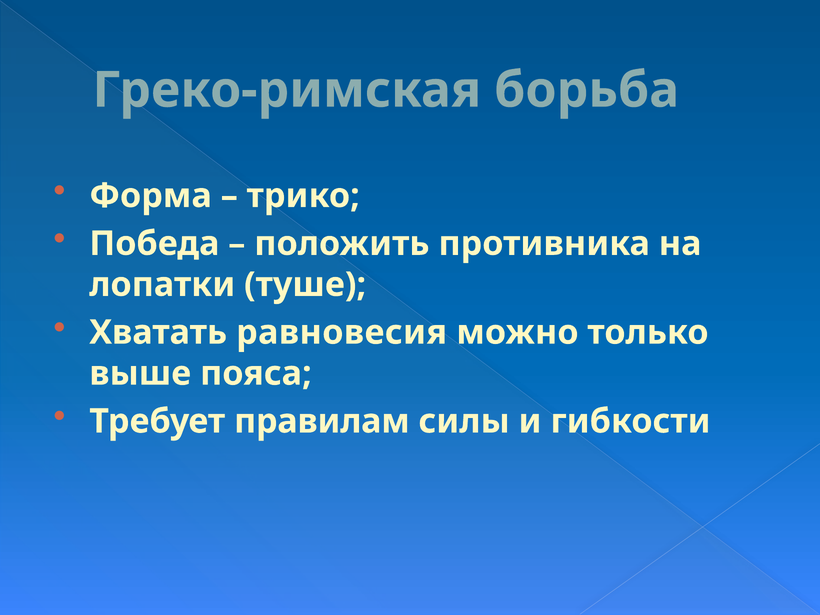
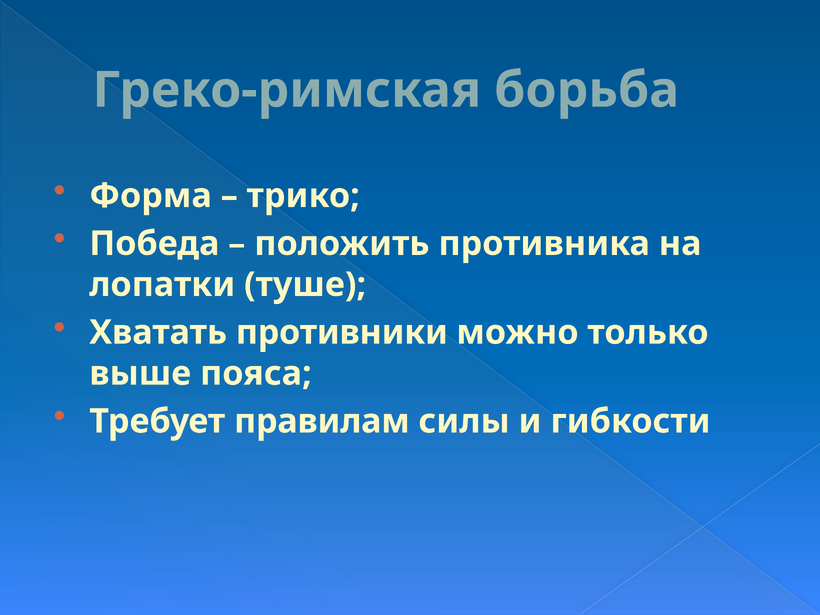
равновесия: равновесия -> противники (342, 332)
